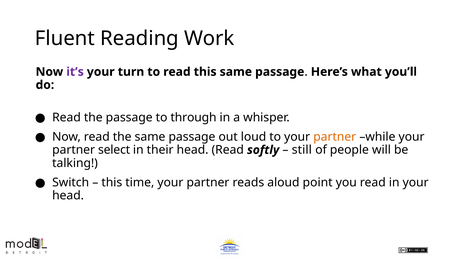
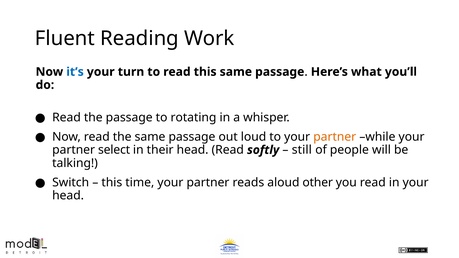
it’s colour: purple -> blue (75, 72)
through: through -> rotating (193, 117)
point: point -> other (318, 183)
